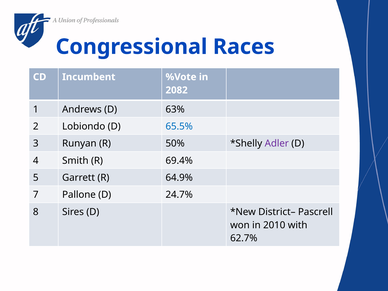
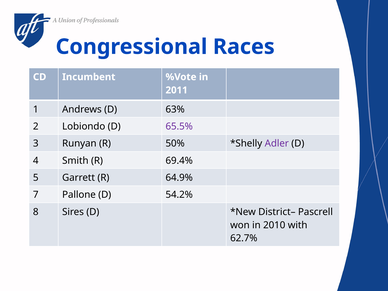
2082: 2082 -> 2011 (177, 90)
65.5% colour: blue -> purple (179, 126)
24.7%: 24.7% -> 54.2% (179, 195)
